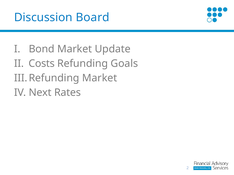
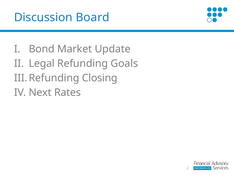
Costs: Costs -> Legal (42, 64)
Market: Market -> Closing (100, 78)
